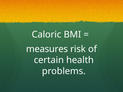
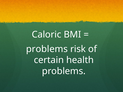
measures: measures -> problems (47, 49)
